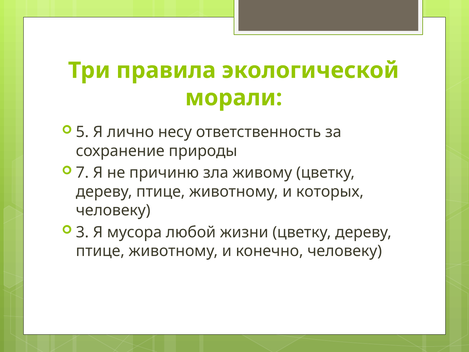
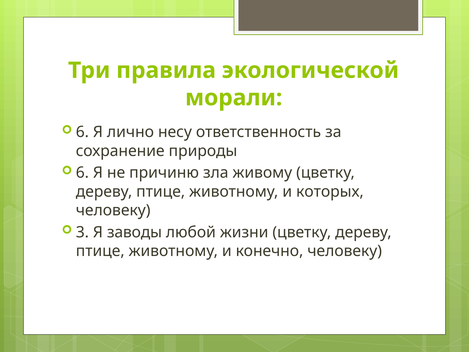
5: 5 -> 6 (82, 132)
7: 7 -> 6 (82, 173)
мусора: мусора -> заводы (134, 232)
